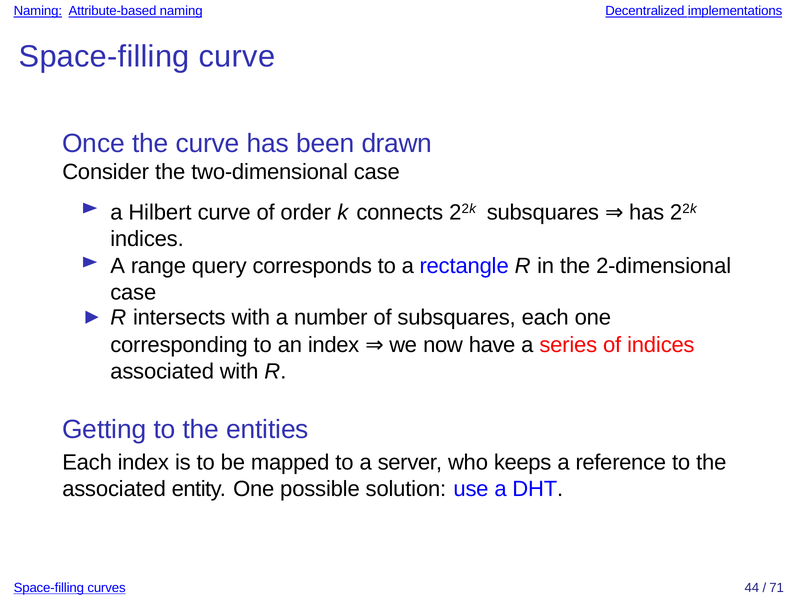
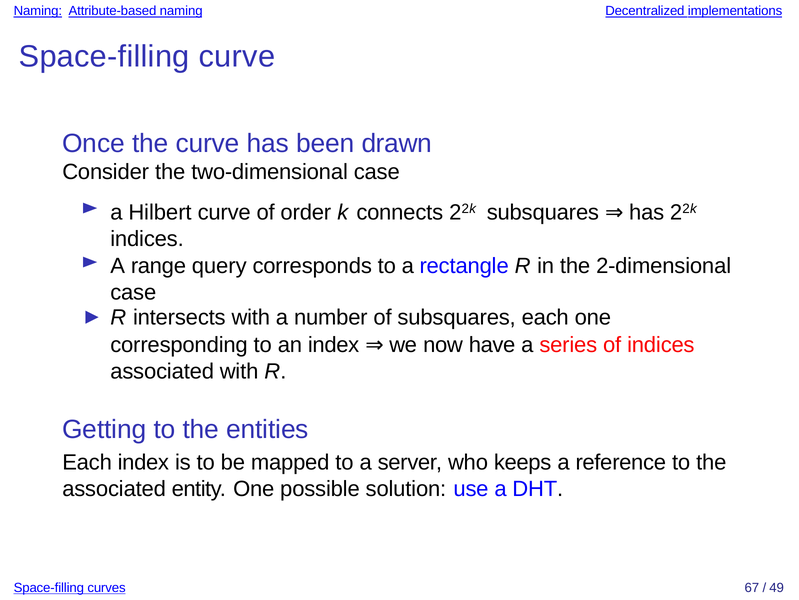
44: 44 -> 67 (752, 588)
71: 71 -> 49 (777, 588)
